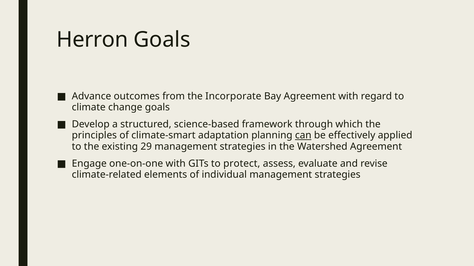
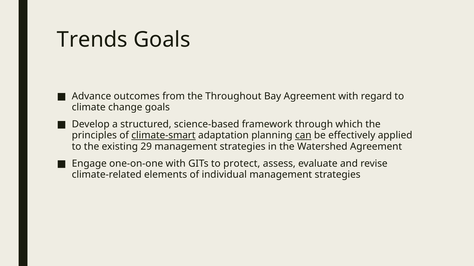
Herron: Herron -> Trends (92, 40)
Incorporate: Incorporate -> Throughout (233, 96)
climate-smart underline: none -> present (163, 136)
